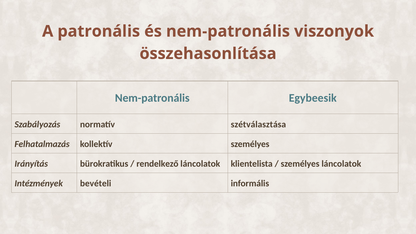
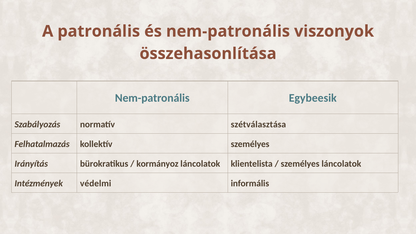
rendelkező: rendelkező -> kormányoz (157, 164)
bevételi: bevételi -> védelmi (96, 183)
